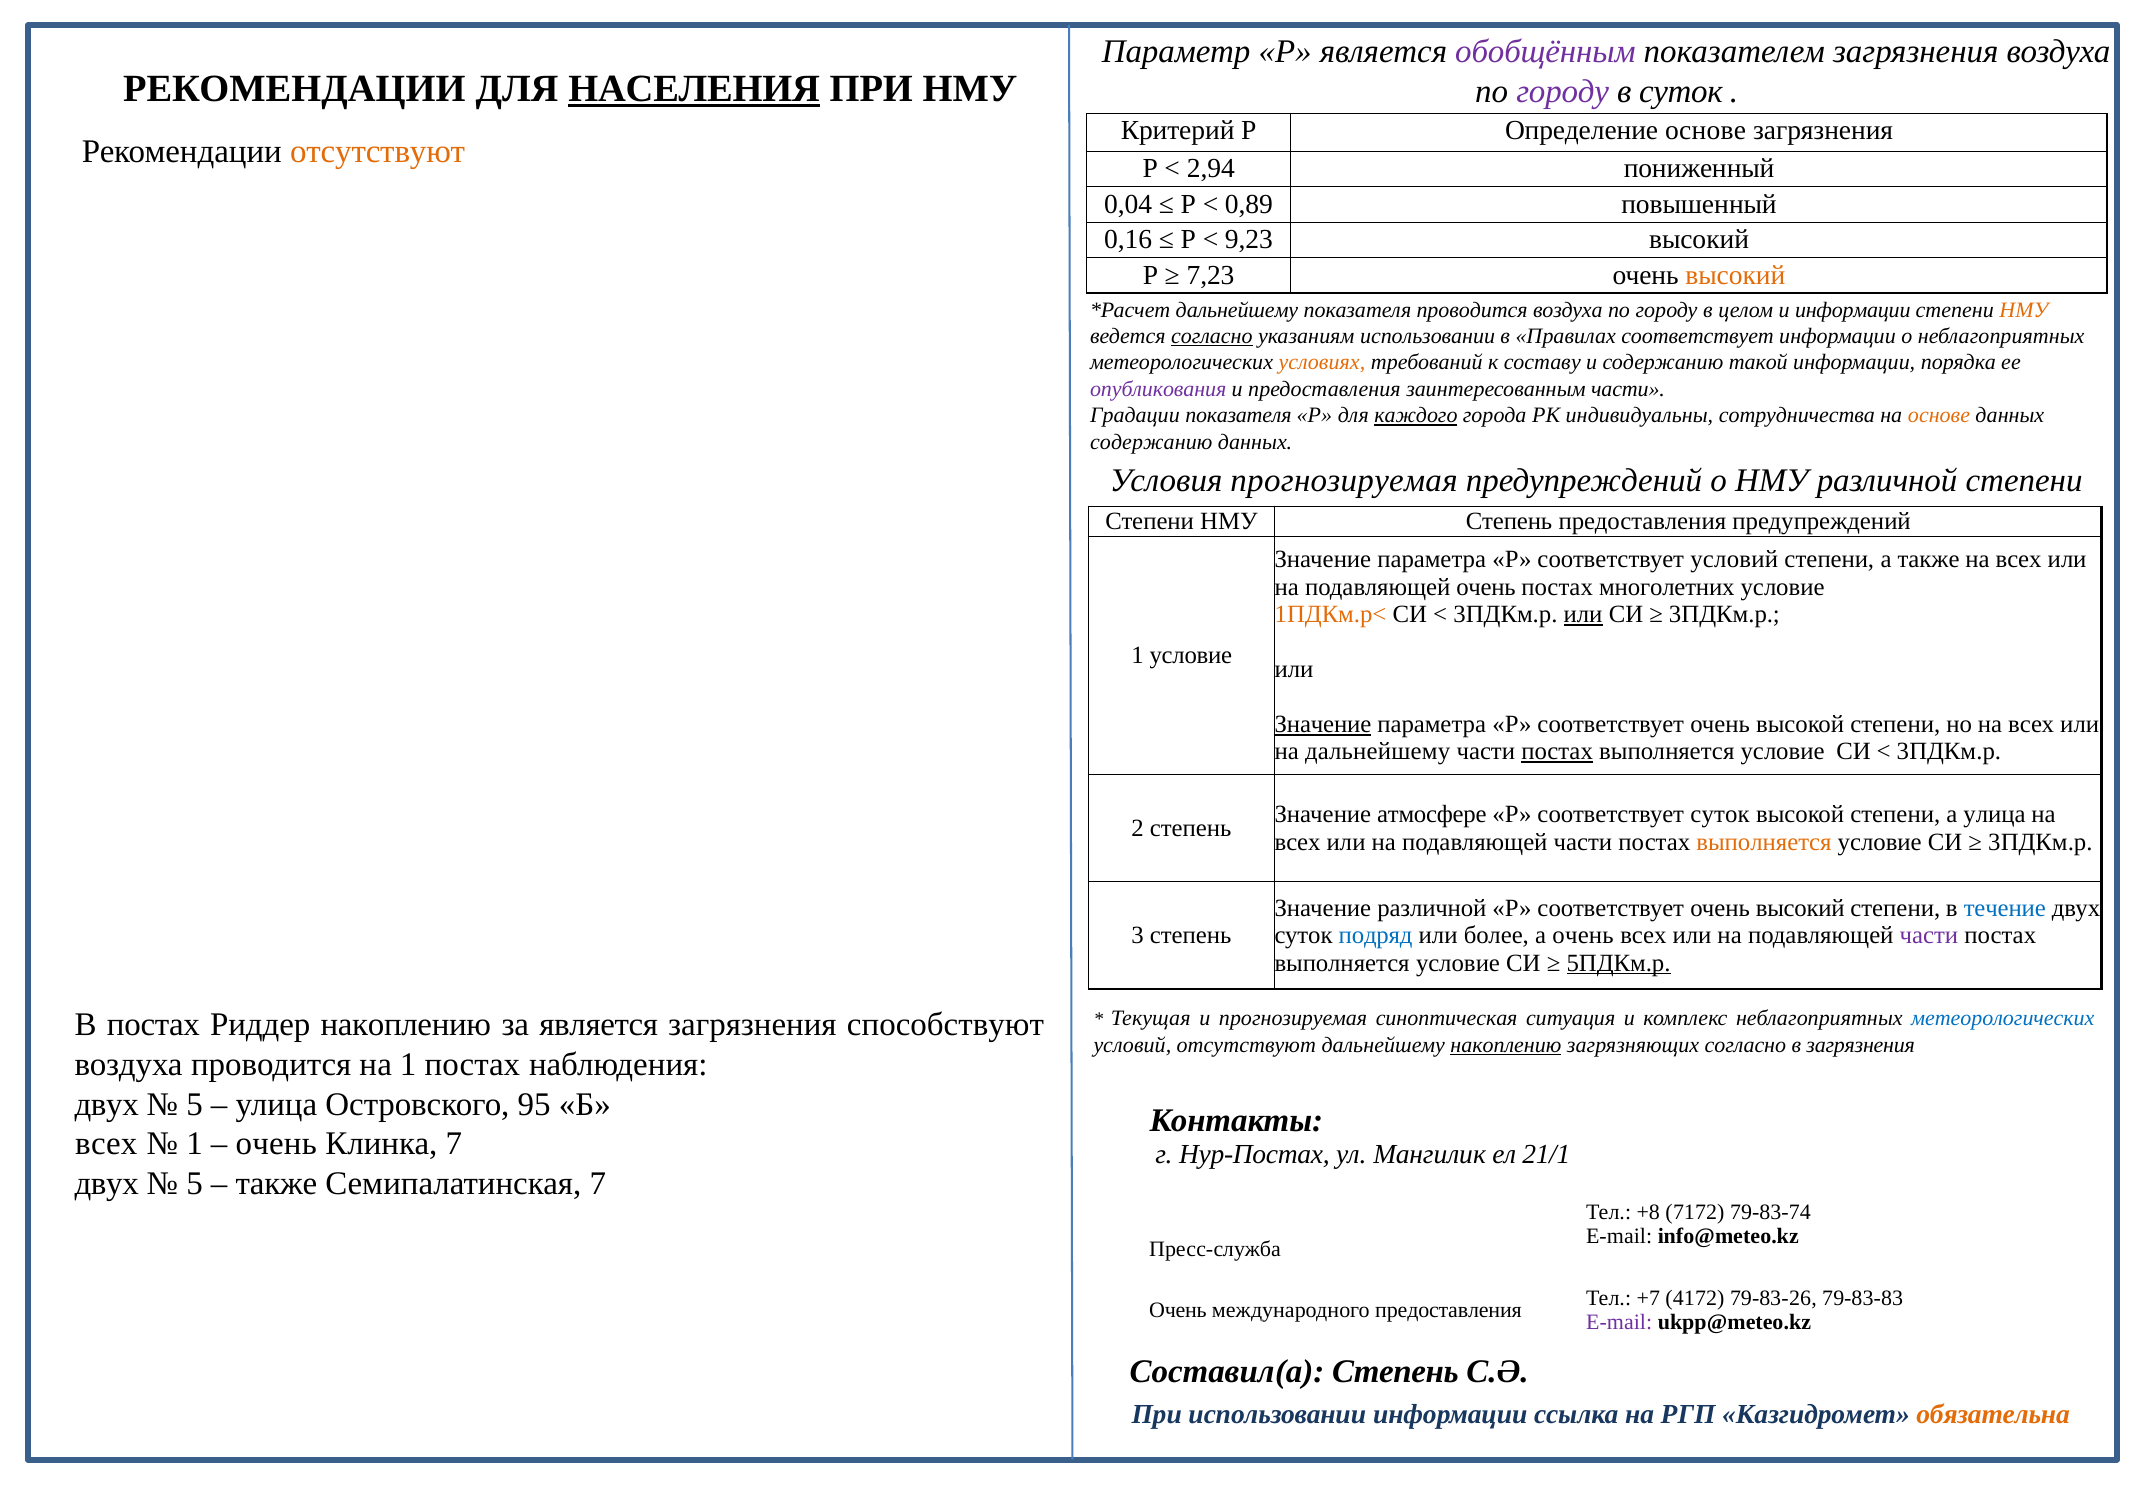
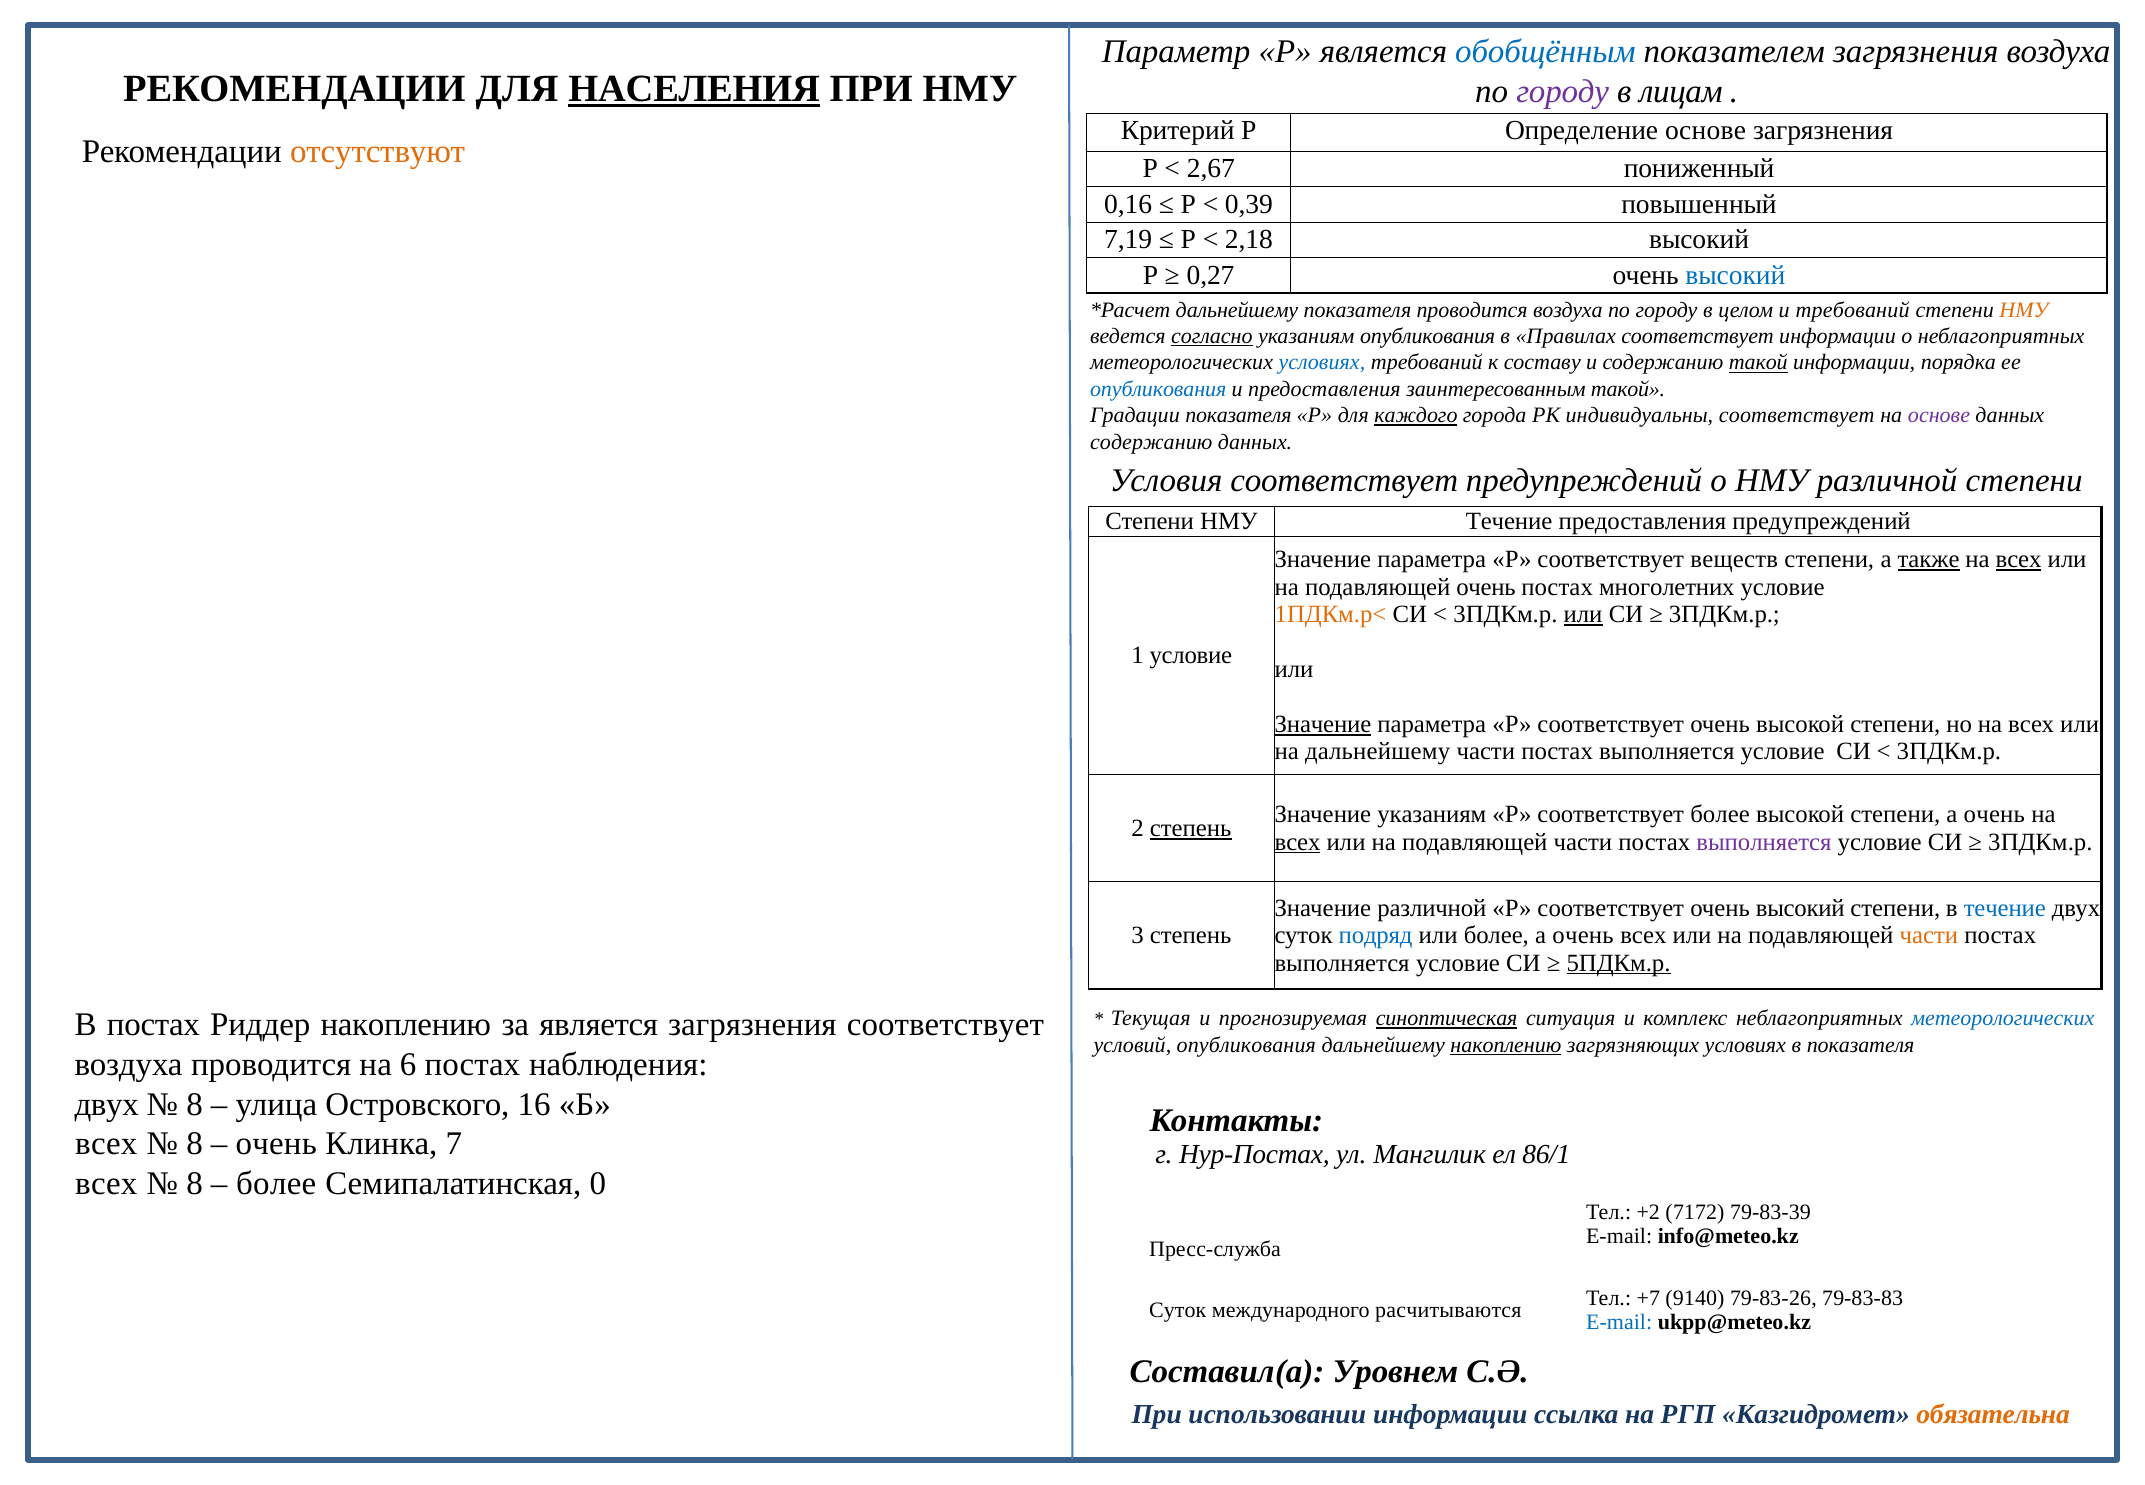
обобщённым colour: purple -> blue (1545, 52)
в суток: суток -> лицам (1681, 91)
2,94: 2,94 -> 2,67 (1211, 169)
0,04: 0,04 -> 0,16 (1128, 204)
0,89: 0,89 -> 0,39 (1249, 204)
0,16: 0,16 -> 7,19 (1128, 240)
9,23: 9,23 -> 2,18 (1249, 240)
7,23: 7,23 -> 0,27 (1211, 275)
высокий colour: orange -> blue (1735, 275)
и информации: информации -> требований (1853, 310)
указаниям использовании: использовании -> опубликования (1428, 336)
условиях colour: orange -> blue (1322, 363)
такой underline: none -> present (1758, 363)
опубликования colour: purple -> blue (1158, 389)
заинтересованным части: части -> такой (1628, 389)
индивидуальны сотрудничества: сотрудничества -> соответствует (1797, 415)
основе colour: orange -> purple (1939, 415)
Условия прогнозируемая: прогнозируемая -> соответствует (1344, 481)
НМУ Степень: Степень -> Течение (1509, 521)
соответствует условий: условий -> веществ (1734, 559)
также underline: none -> present (1929, 559)
всех underline: none -> present (2019, 559)
постах underline: present -> none (1557, 752)
Значение атмосфере: атмосфере -> указаниям (1432, 815)
соответствует суток: суток -> более (1720, 815)
степени а улица: улица -> очень (1994, 815)
степень underline: none -> present (1191, 828)
всех underline: none -> present (1298, 842)
выполняется colour: orange -> purple (1764, 842)
части colour: purple -> orange (1929, 936)
загрязнения способствуют: способствуют -> соответствует (945, 1025)
синоптическая underline: none -> present (1447, 1018)
условий отсутствуют: отсутствуют -> опубликования (1246, 1045)
загрязняющих согласно: согласно -> условиях (1745, 1045)
в загрязнения: загрязнения -> показателя (1861, 1045)
на 1: 1 -> 6 (408, 1065)
5: 5 -> 8 (194, 1104)
95: 95 -> 16 (534, 1104)
1: 1 -> 8 (194, 1144)
21/1: 21/1 -> 86/1 (1546, 1154)
двух: двух -> всех (106, 1183)
5: 5 -> 8 (194, 1183)
также: также -> более (276, 1183)
Семипалатинская 7: 7 -> 0 (598, 1183)
+8: +8 -> +2 (1648, 1212)
79-83-74: 79-83-74 -> 79-83-39 (1770, 1212)
4172: 4172 -> 9140 (1695, 1298)
Очень: Очень -> Суток (1178, 1310)
международного предоставления: предоставления -> расчитываются (1448, 1310)
E-mail colour: purple -> blue (1619, 1322)
Составил(а Степень: Степень -> Уровнем (1395, 1371)
